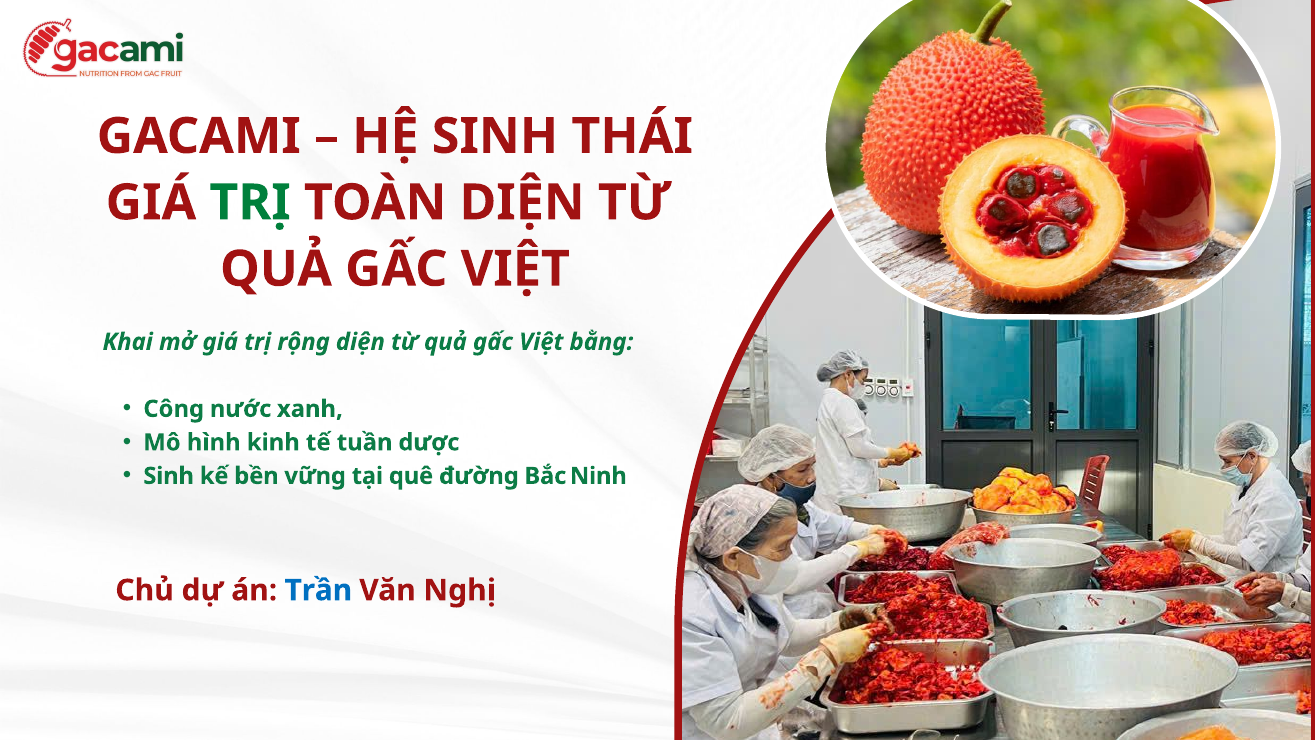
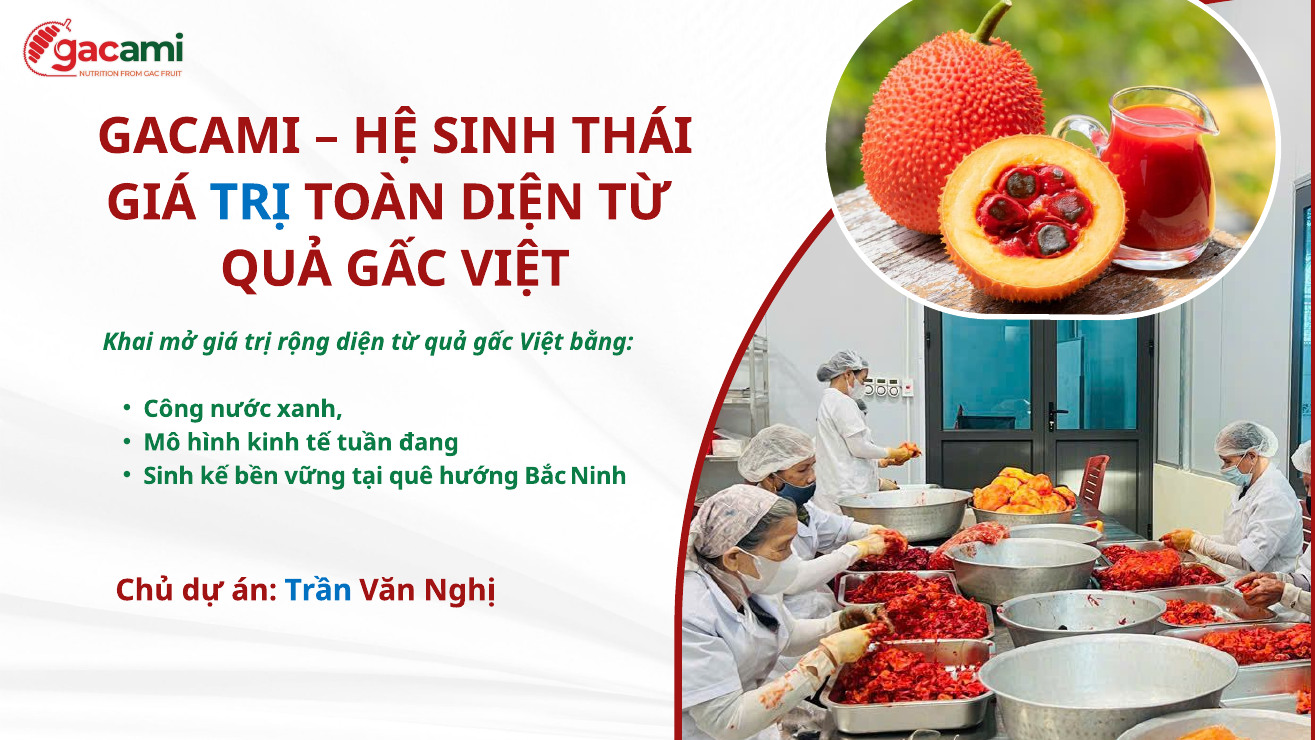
TRỊ colour: green -> blue (250, 203)
dược: dược -> đang (429, 442)
đường: đường -> hướng (479, 476)
